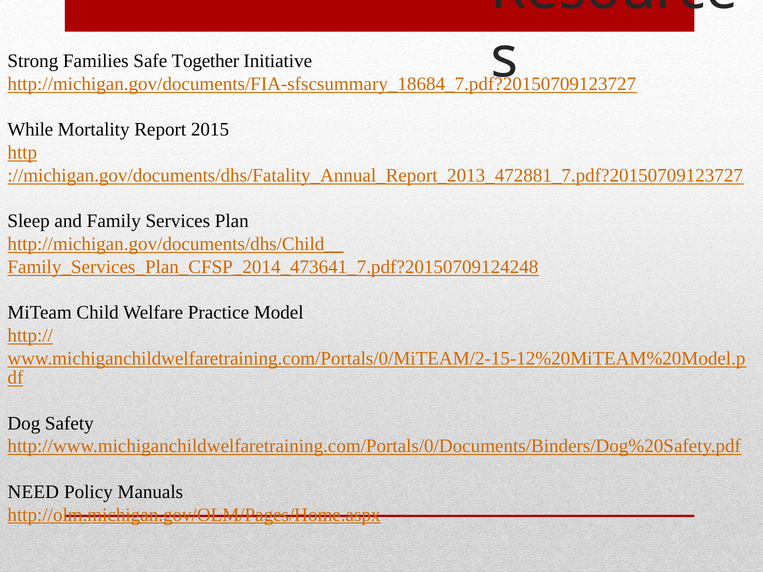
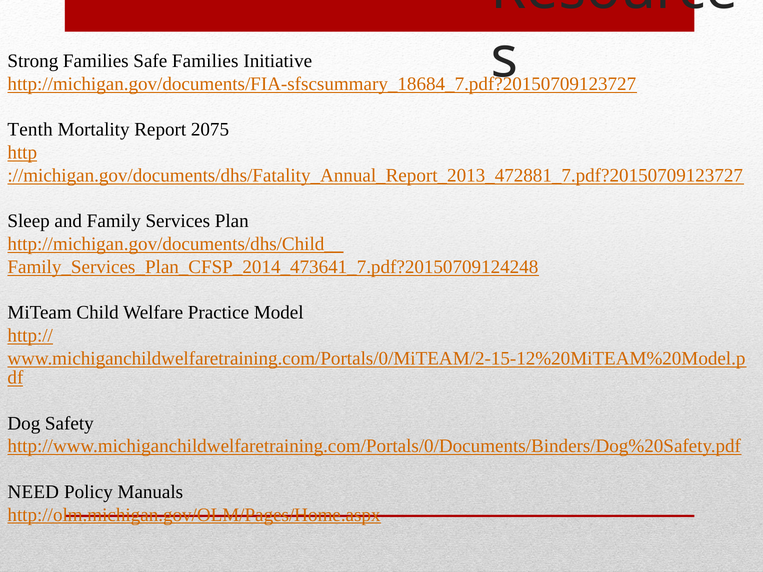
Safe Together: Together -> Families (205, 61)
While: While -> Tenth (30, 130)
2015: 2015 -> 2075 (210, 130)
